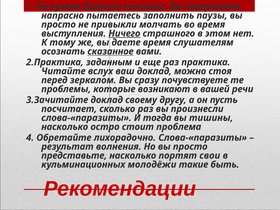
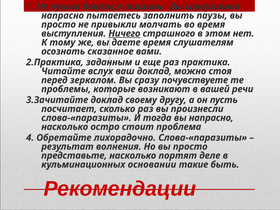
сказанное underline: present -> none (110, 51)
вы тишины: тишины -> напрасно (211, 118)
свои: свои -> деле (210, 156)
молодёжи: молодёжи -> основании (152, 165)
